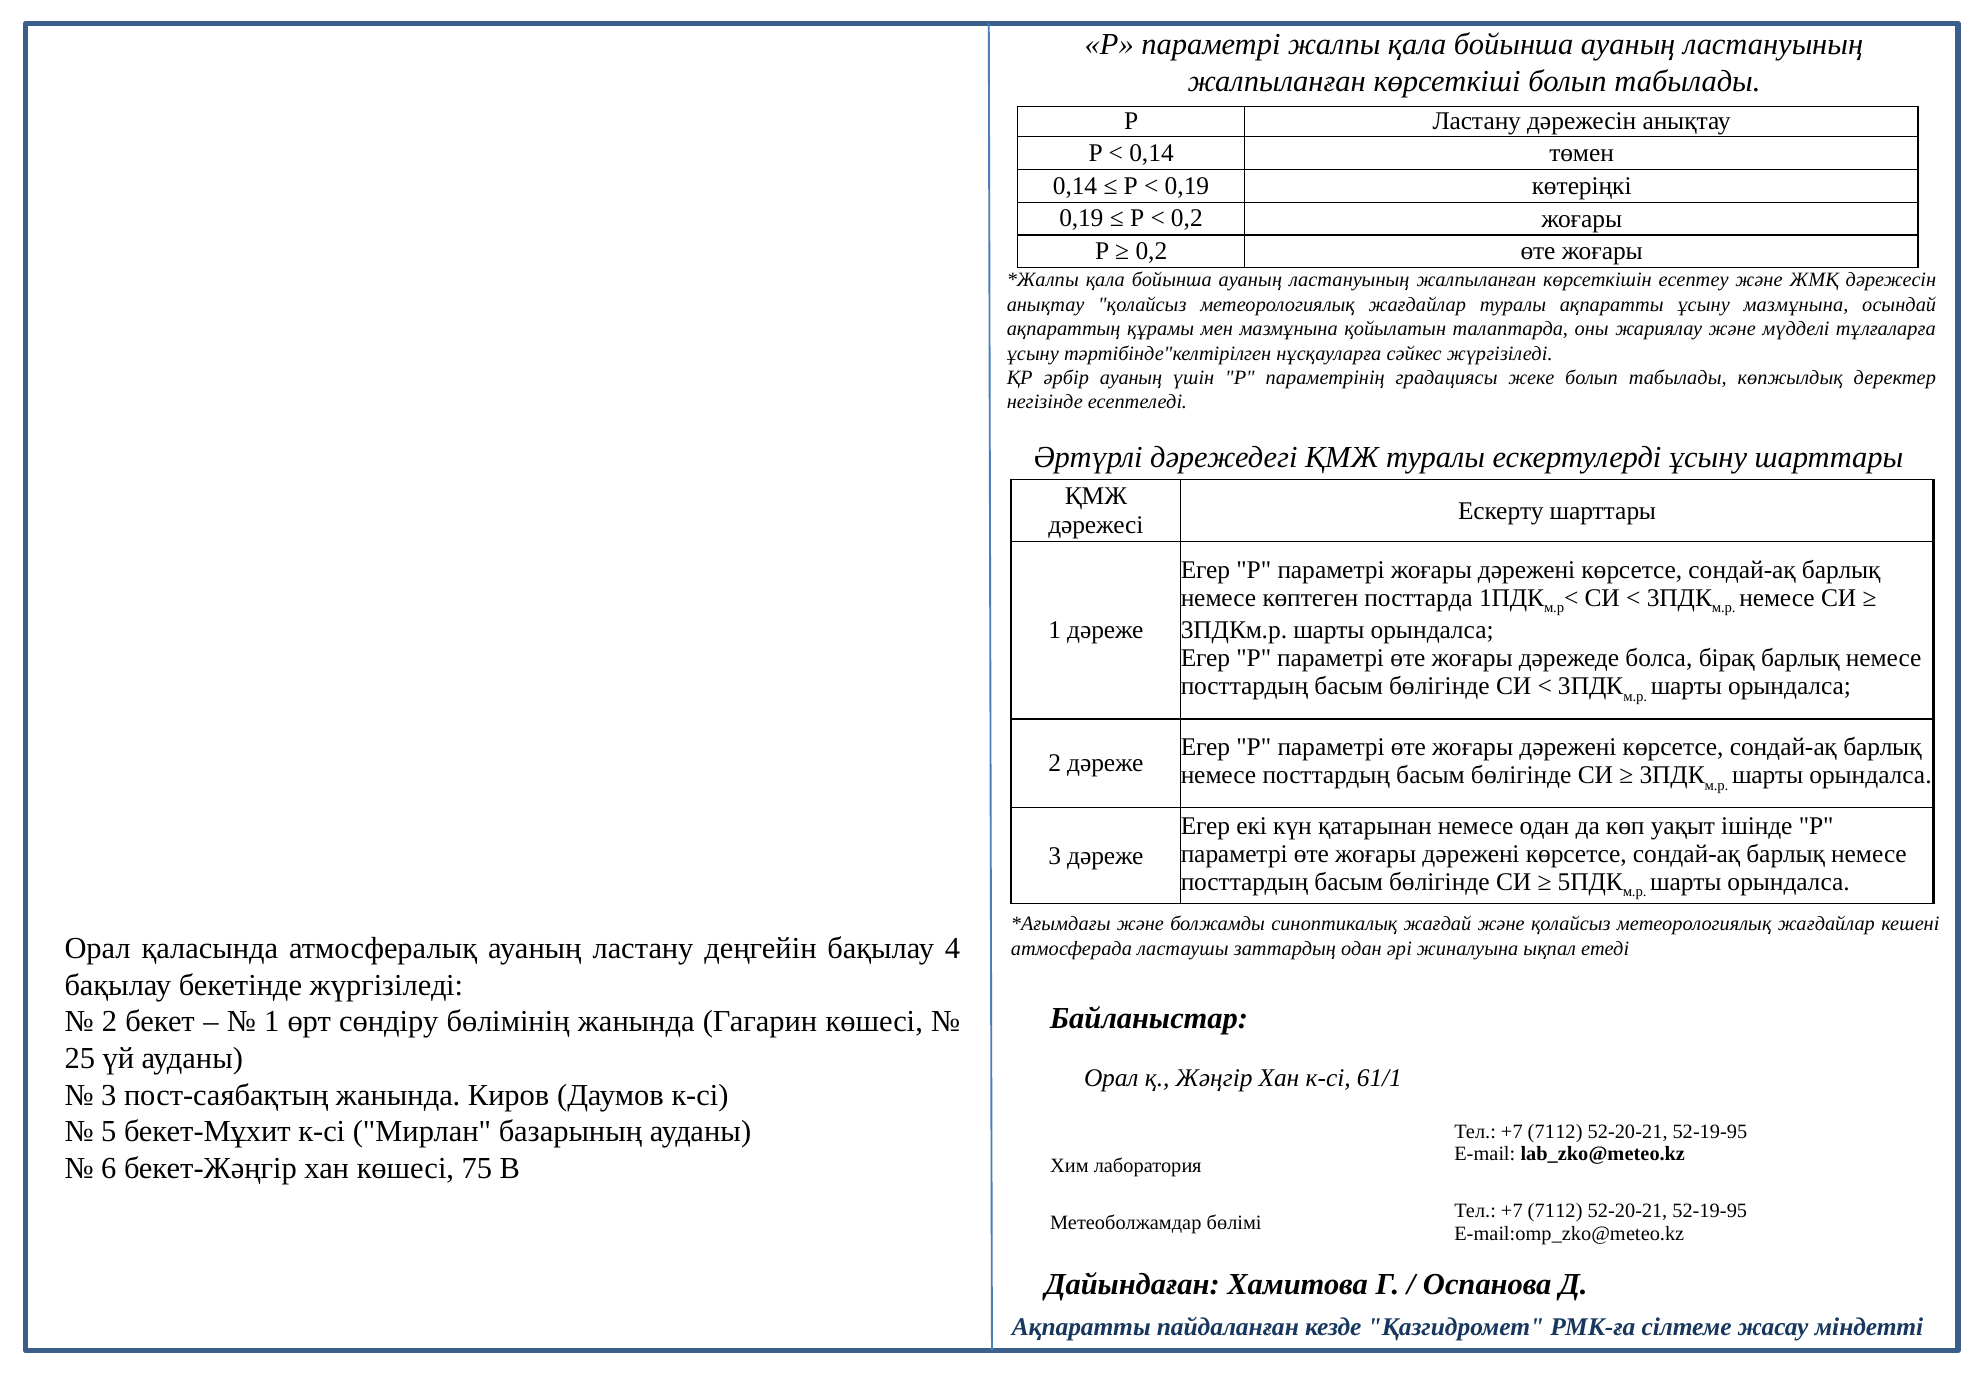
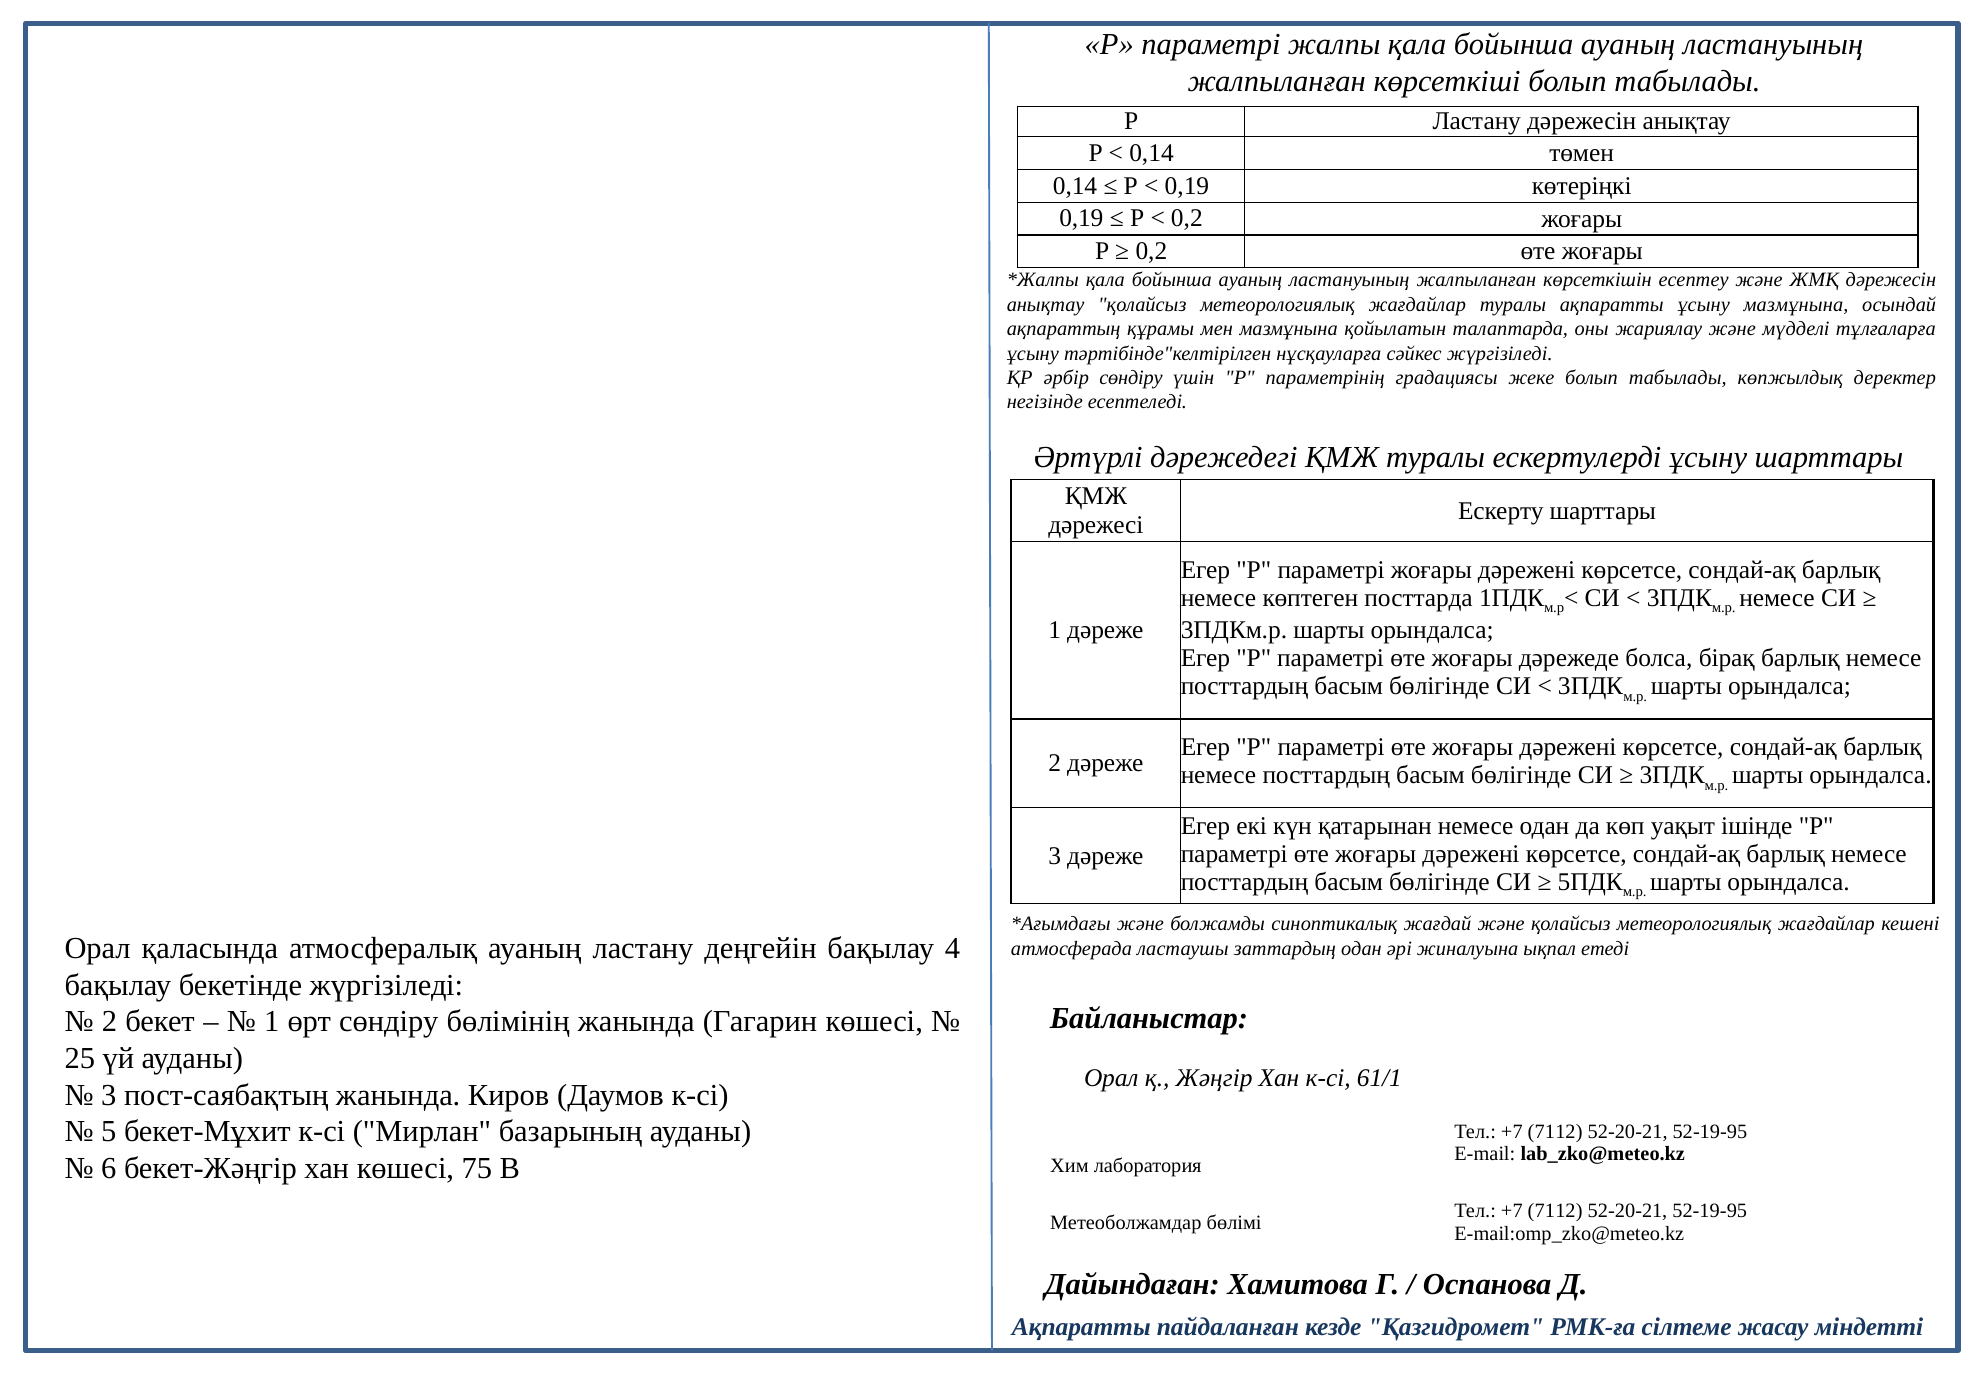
әрбір ауаның: ауаның -> сөндіру (1131, 378)
